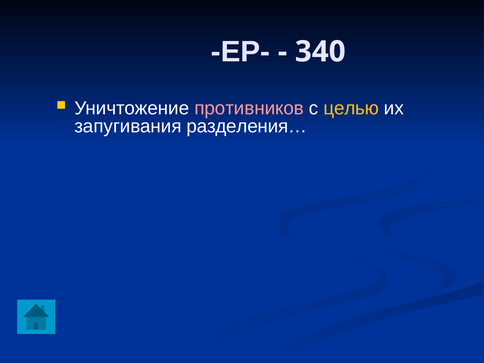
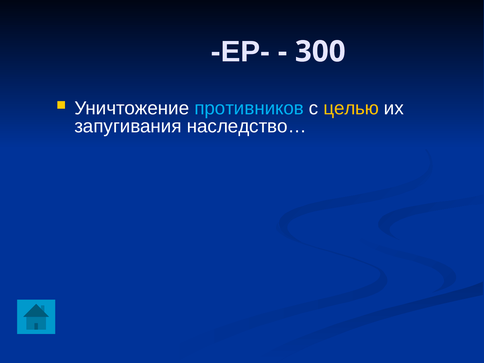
340: 340 -> 300 (320, 52)
противников colour: pink -> light blue (249, 108)
разделения…: разделения… -> наследство… (247, 126)
